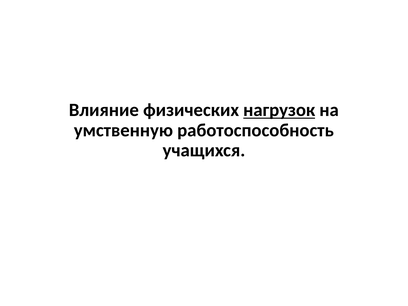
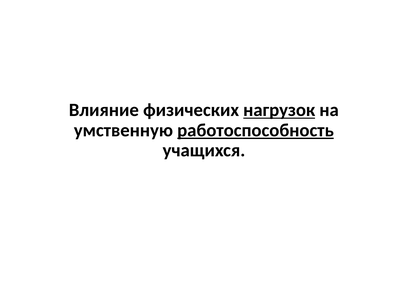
работоспособность underline: none -> present (256, 130)
